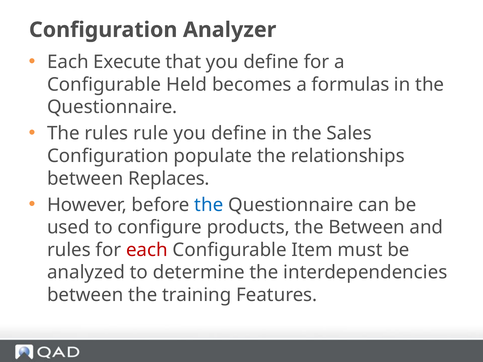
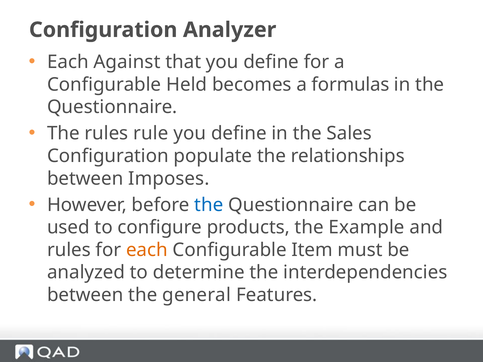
Execute: Execute -> Against (127, 62)
Replaces: Replaces -> Imposes (169, 179)
the Between: Between -> Example (367, 228)
each colour: red -> orange (147, 250)
training: training -> general (197, 295)
